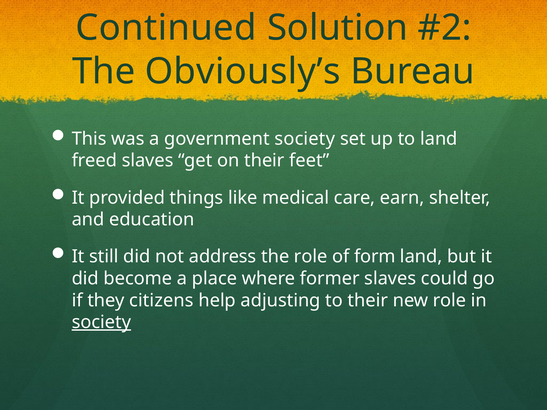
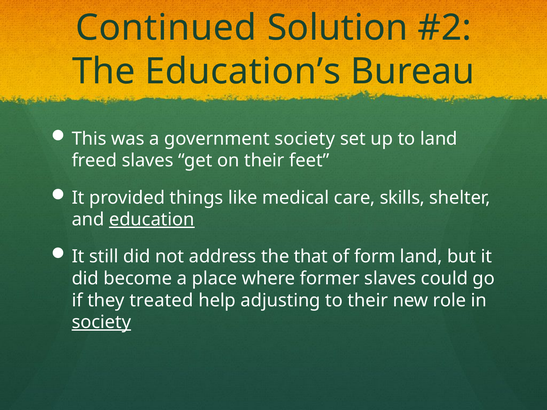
Obviously’s: Obviously’s -> Education’s (243, 72)
earn: earn -> skills (402, 198)
education underline: none -> present (152, 220)
the role: role -> that (311, 257)
citizens: citizens -> treated (161, 301)
